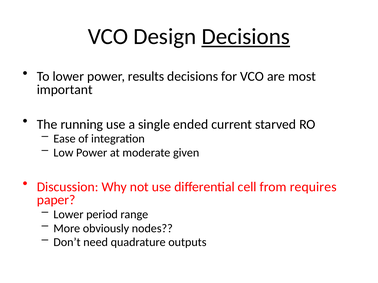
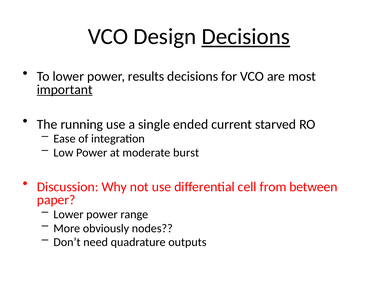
important underline: none -> present (65, 90)
given: given -> burst (186, 153)
requires: requires -> between (313, 187)
period: period -> power (102, 215)
